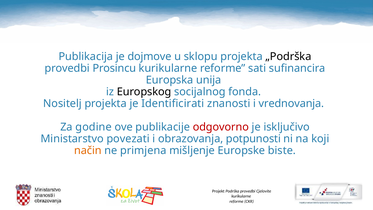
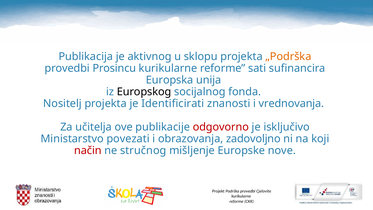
dojmove: dojmove -> aktivnog (150, 56)
„Podrška colour: black -> orange (288, 56)
godine: godine -> učitelja (94, 127)
potpunosti: potpunosti -> zadovoljno (253, 139)
način colour: orange -> red (88, 150)
primjena: primjena -> stručnog (143, 150)
biste: biste -> nove (282, 150)
